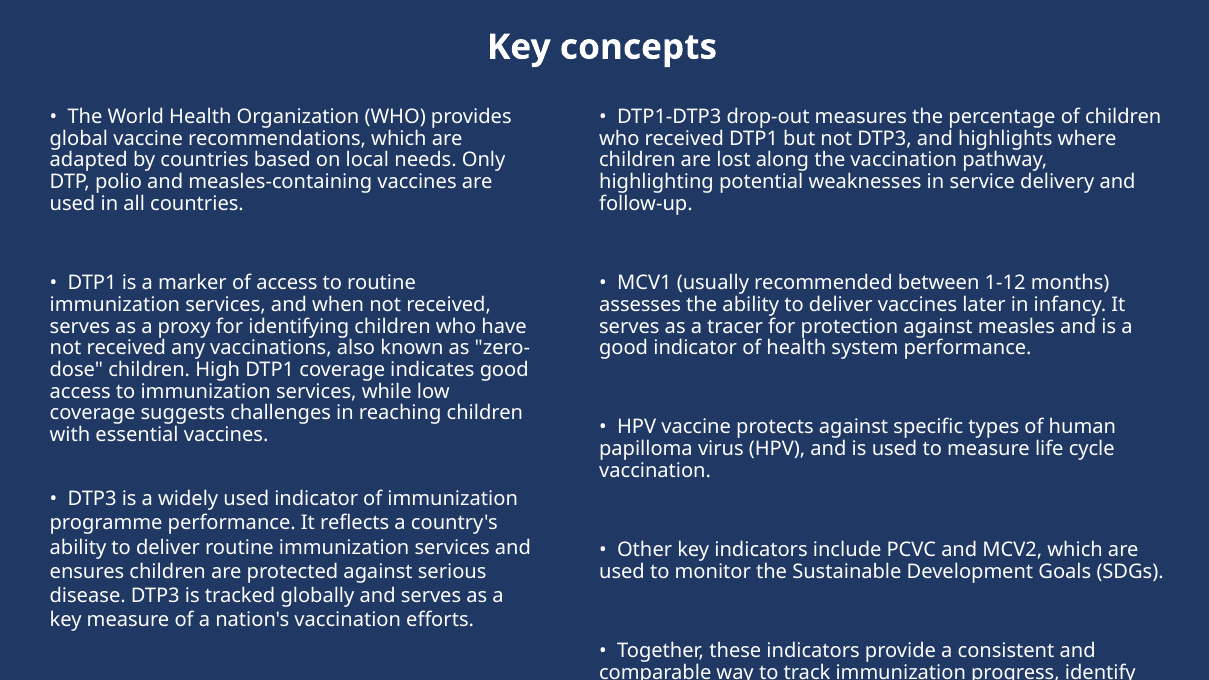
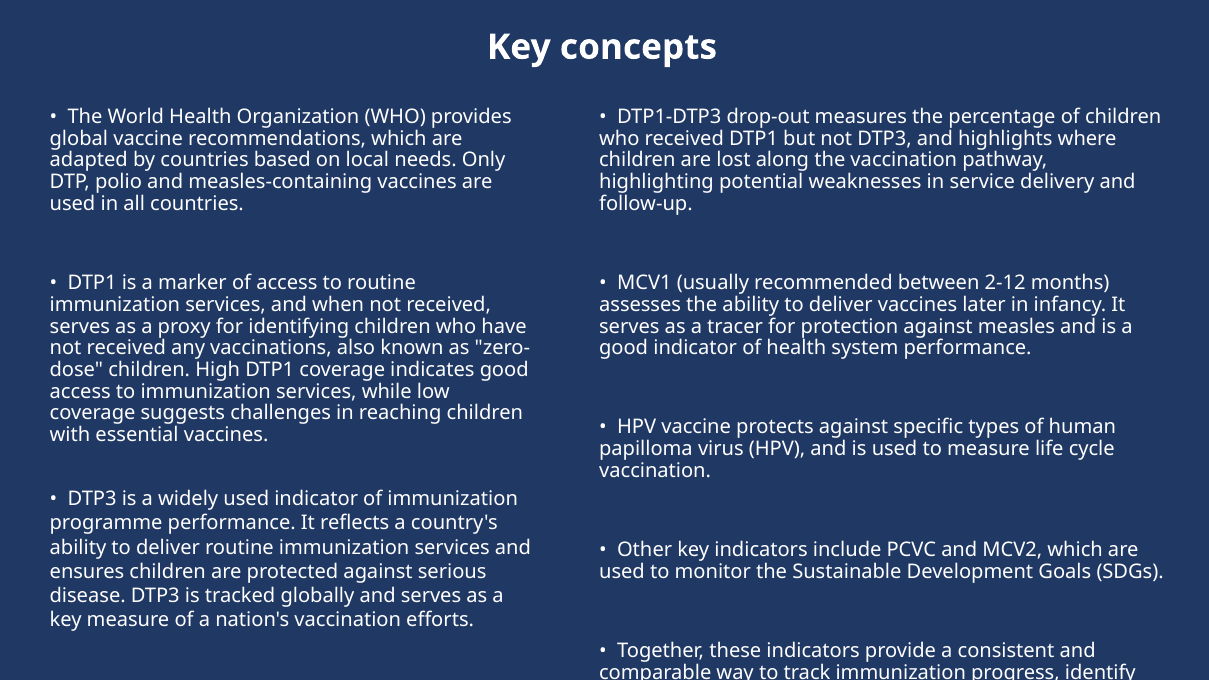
1-12: 1-12 -> 2-12 (1005, 283)
